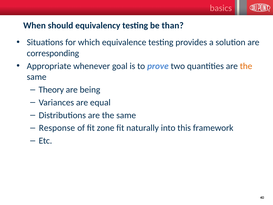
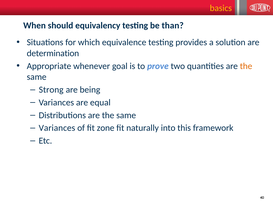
basics colour: pink -> yellow (221, 8)
corresponding: corresponding -> determination (53, 53)
Theory: Theory -> Strong (51, 90)
Response: Response -> Variances (57, 128)
